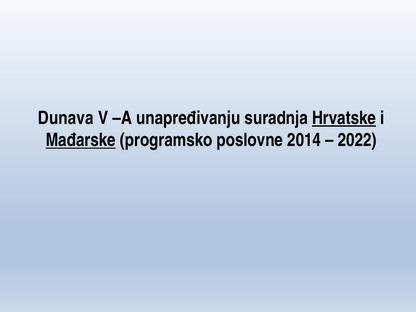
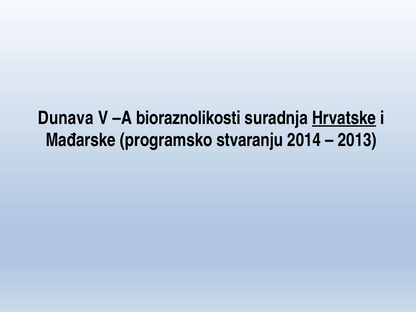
unapređivanju: unapređivanju -> bioraznolikosti (188, 118)
Mađarske underline: present -> none (81, 140)
poslovne: poslovne -> stvaranju (250, 140)
2022: 2022 -> 2013 (357, 140)
